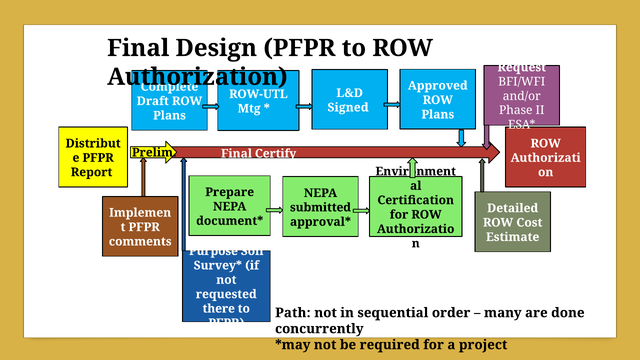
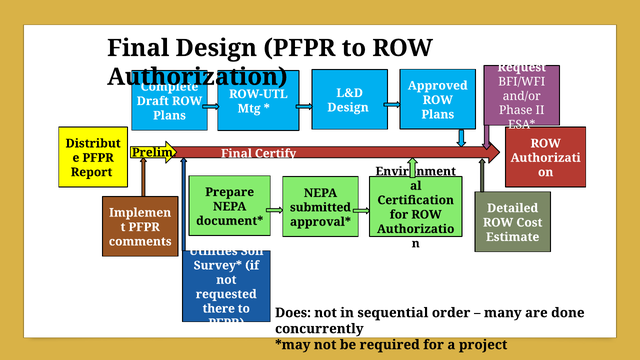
Signed: Signed -> Design (348, 107)
Purpose: Purpose -> Utilities (213, 251)
Path: Path -> Does (293, 313)
